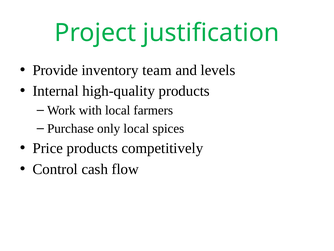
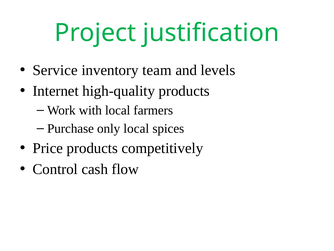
Provide: Provide -> Service (55, 70)
Internal: Internal -> Internet (56, 91)
